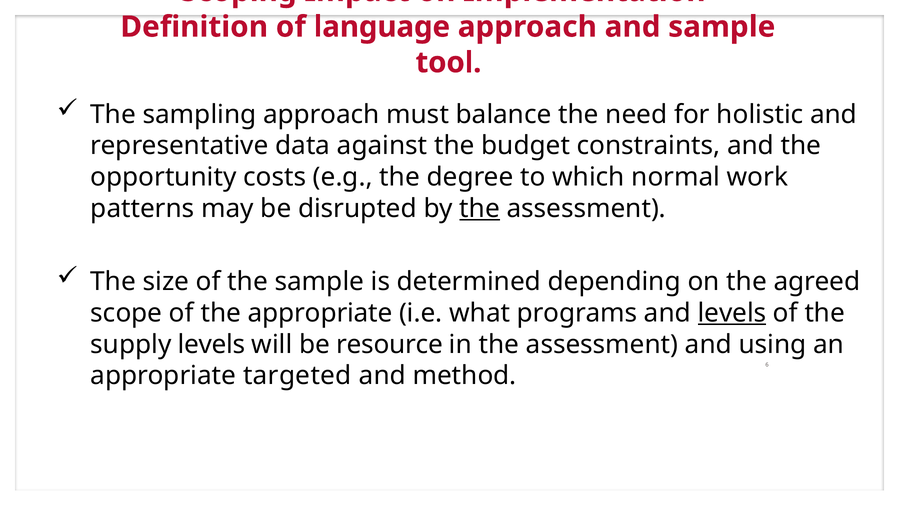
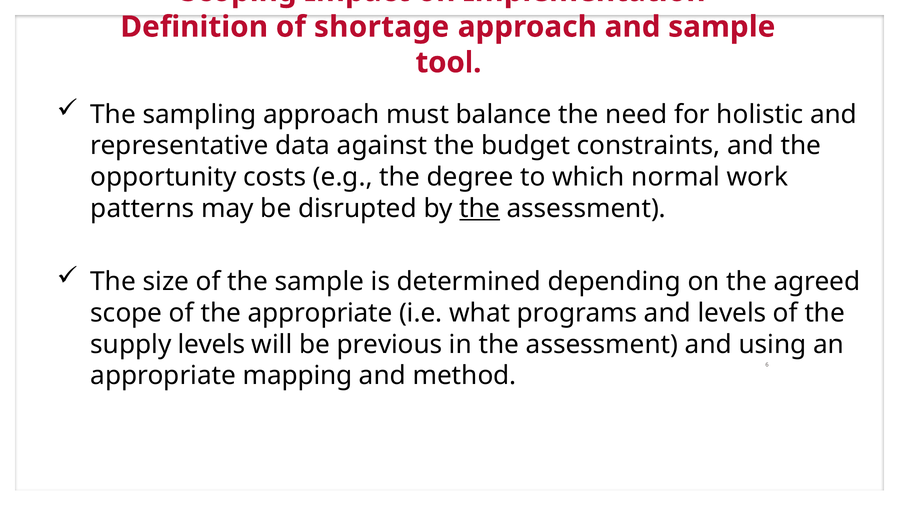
language: language -> shortage (382, 27)
levels underline: present -> none (732, 314)
resource: resource -> previous (390, 345)
targeted: targeted -> mapping (298, 376)
